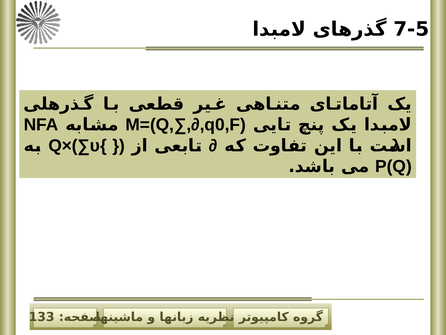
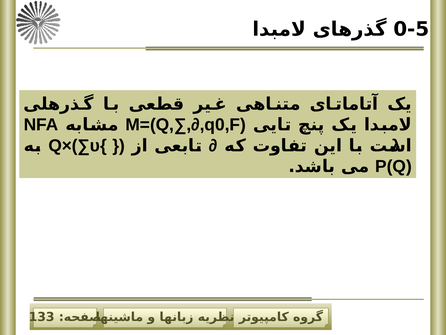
7-5: 7-5 -> 0-5 (411, 29)
